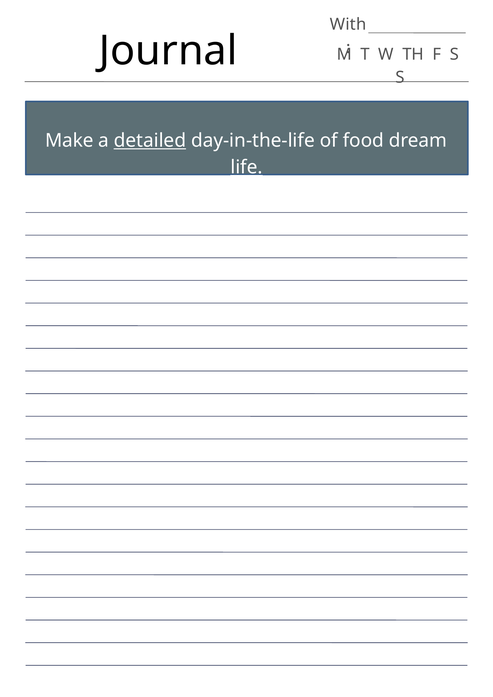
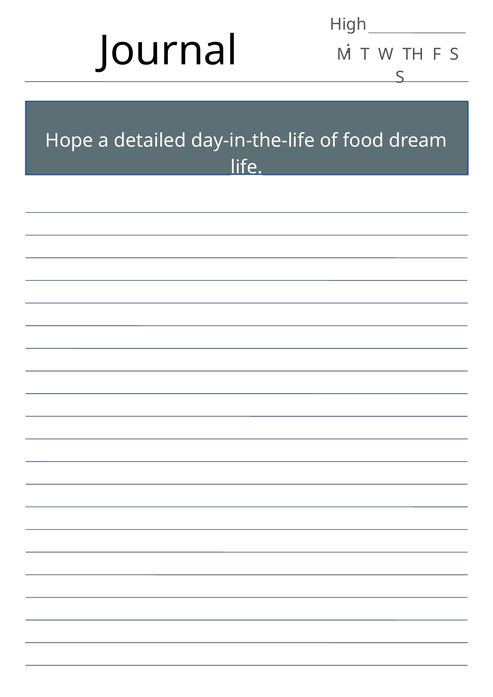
With: With -> High (348, 25)
Make: Make -> Hope (69, 141)
detailed underline: present -> none (150, 141)
